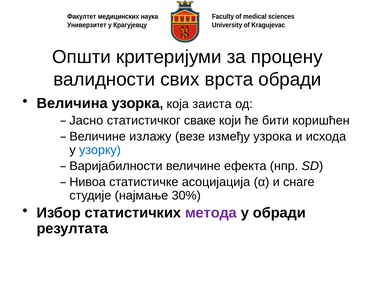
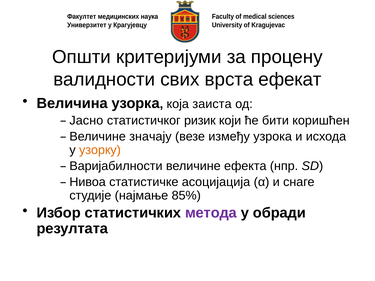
врста обради: обради -> ефекат (290, 80)
сваке: сваке -> ризик (200, 121)
излажу: излажу -> значају (150, 137)
узорку colour: blue -> orange (100, 150)
30%: 30% -> 85% (186, 196)
